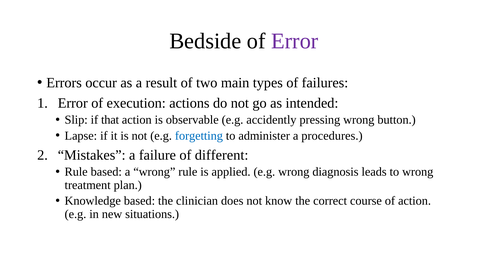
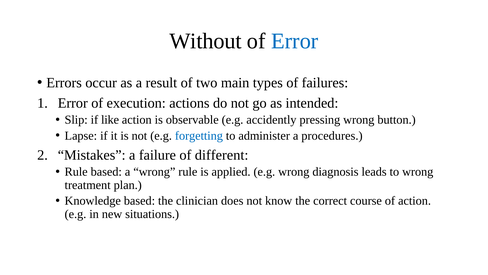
Bedside: Bedside -> Without (205, 41)
Error colour: purple -> blue (295, 41)
that: that -> like (110, 120)
